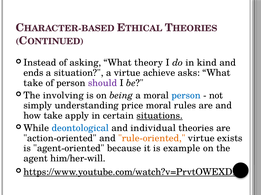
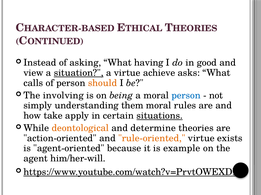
theory: theory -> having (149, 63)
kind: kind -> good (207, 63)
ends: ends -> view (33, 73)
situation underline: none -> present (79, 73)
take: take -> calls (33, 83)
should colour: purple -> orange (103, 83)
price: price -> them (132, 106)
deontological colour: blue -> orange (80, 128)
individual: individual -> determine (153, 128)
